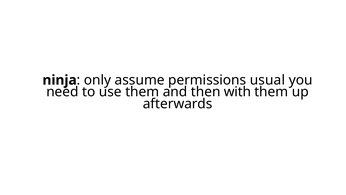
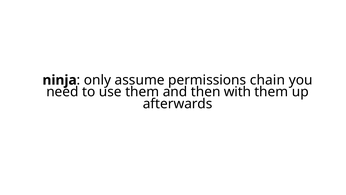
usual: usual -> chain (267, 80)
